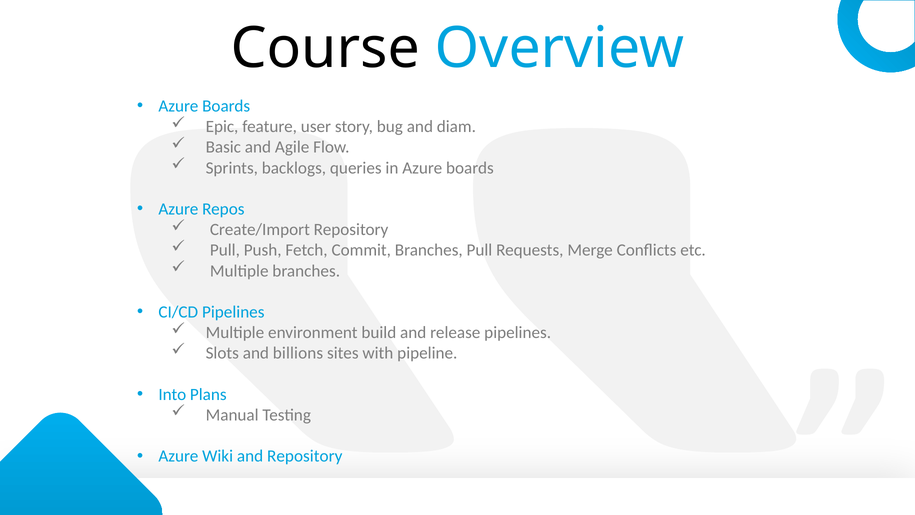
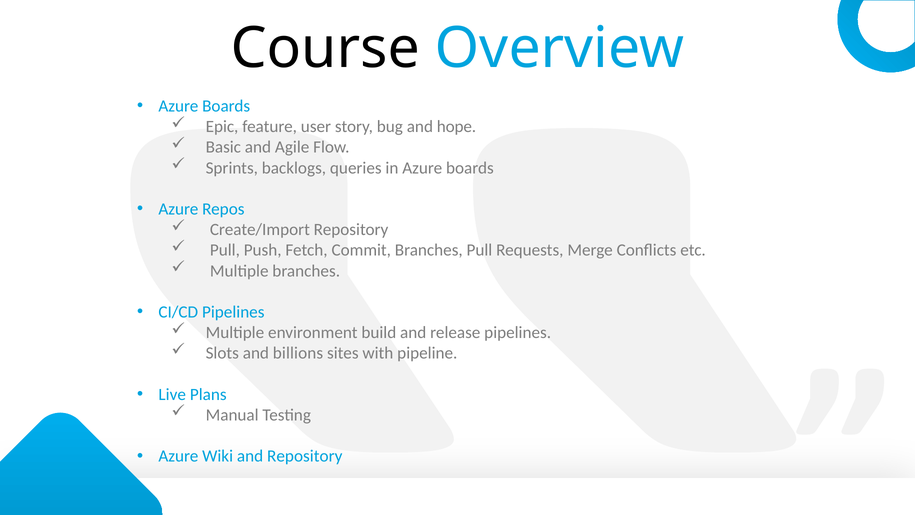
diam: diam -> hope (456, 127)
Into: Into -> Live (172, 394)
